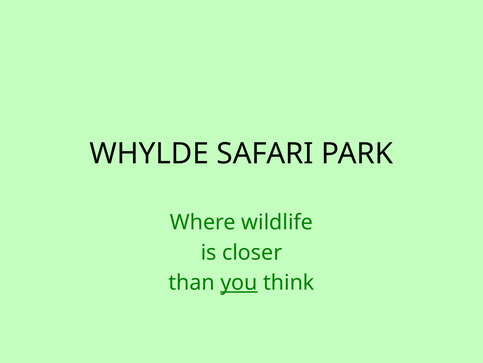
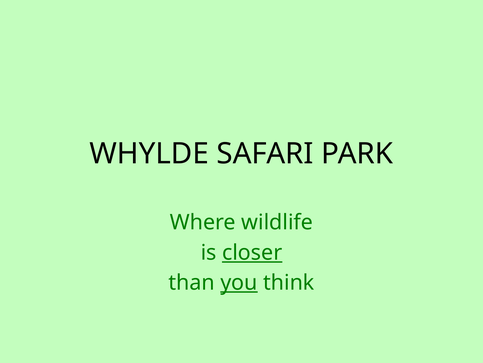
closer underline: none -> present (252, 252)
